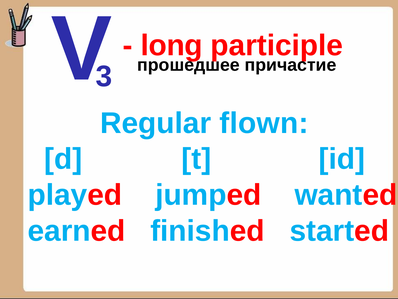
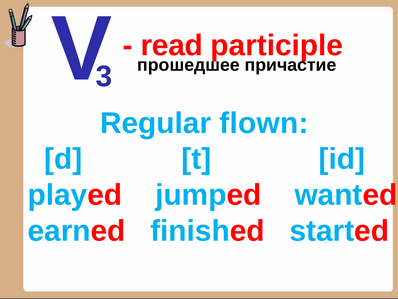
long: long -> read (172, 45)
